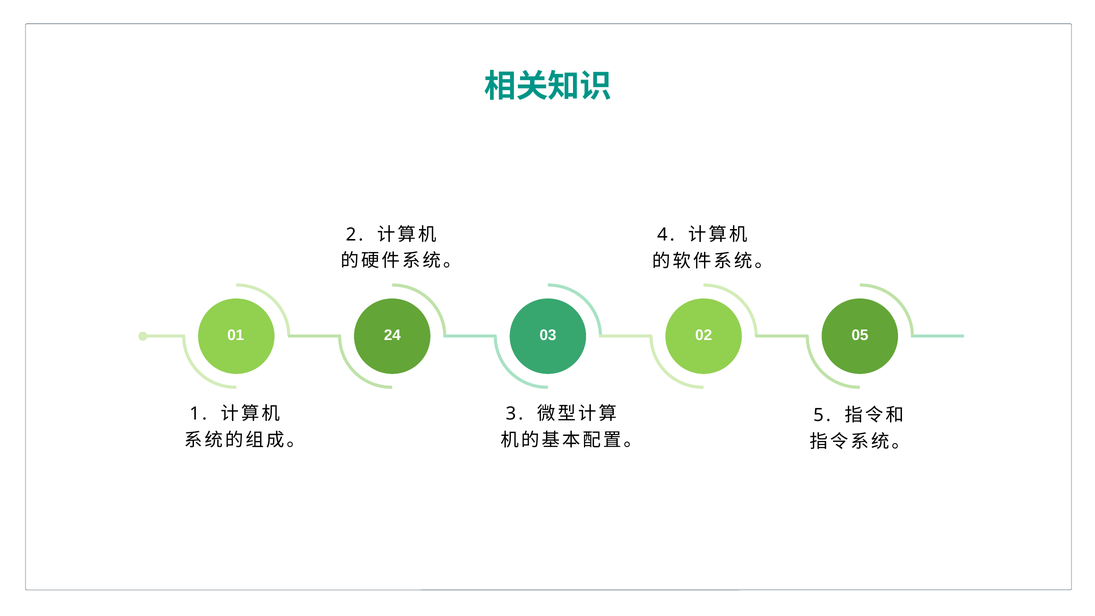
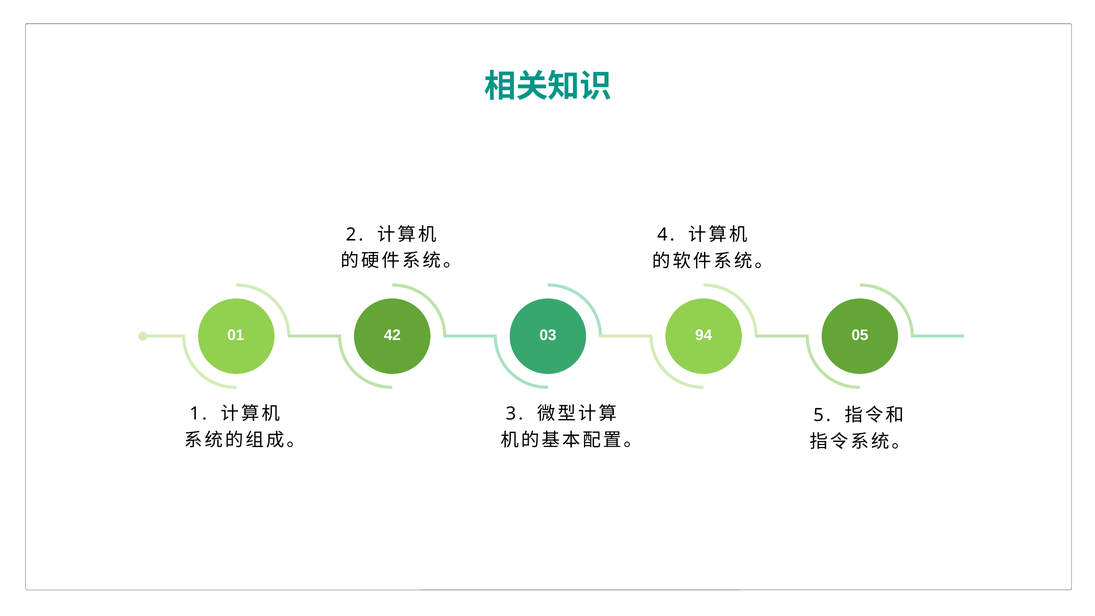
24: 24 -> 42 (392, 335)
02: 02 -> 94 (704, 335)
